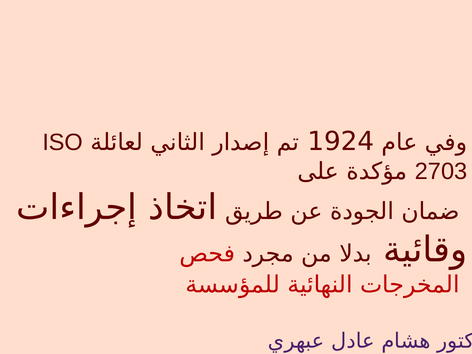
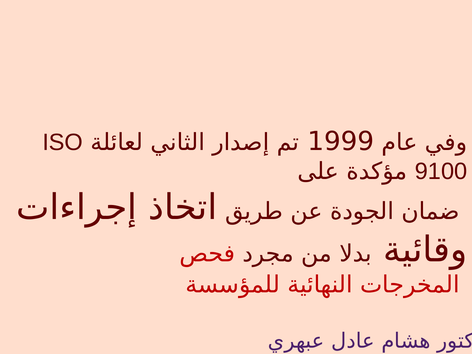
1924: 1924 -> 1999 (341, 142)
2703: 2703 -> 9100 (441, 171)
